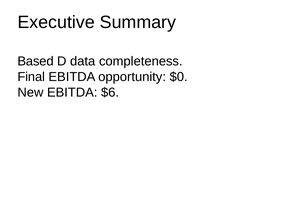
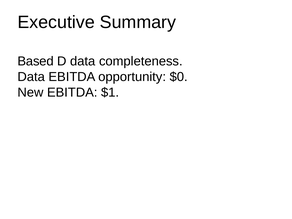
Final: Final -> Data (31, 77)
$6: $6 -> $1 (110, 92)
